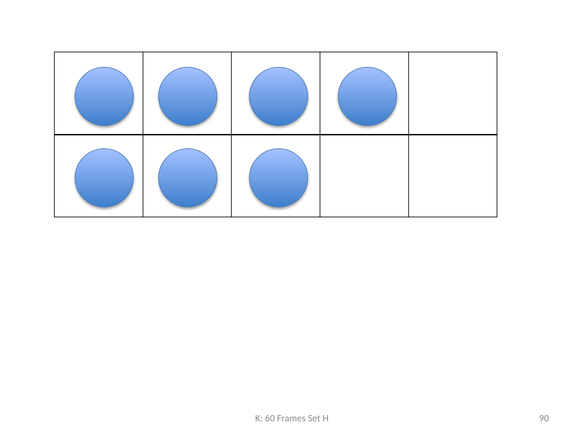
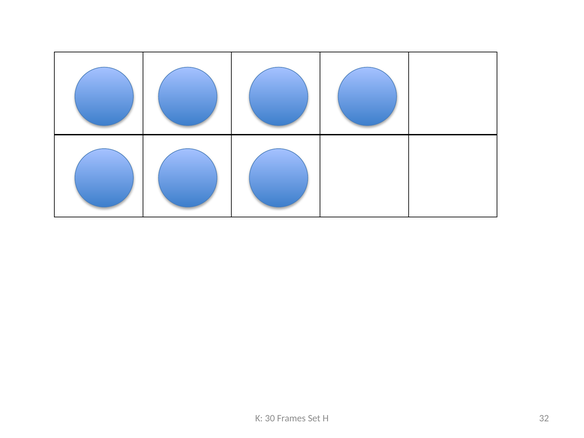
60: 60 -> 30 (270, 418)
90: 90 -> 32 (544, 418)
